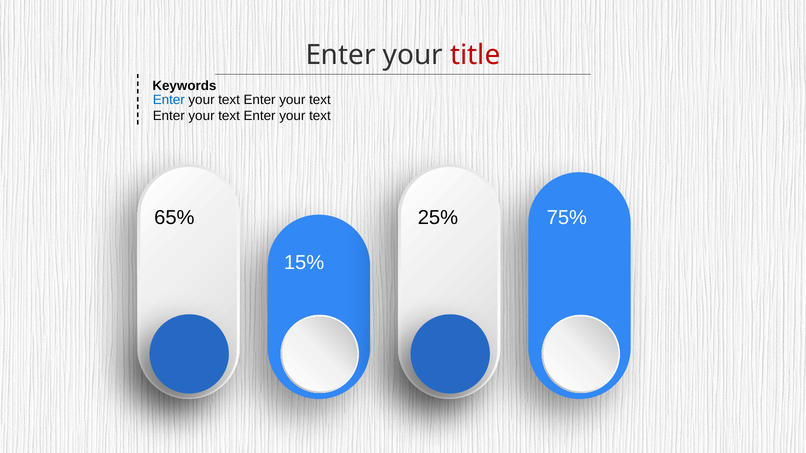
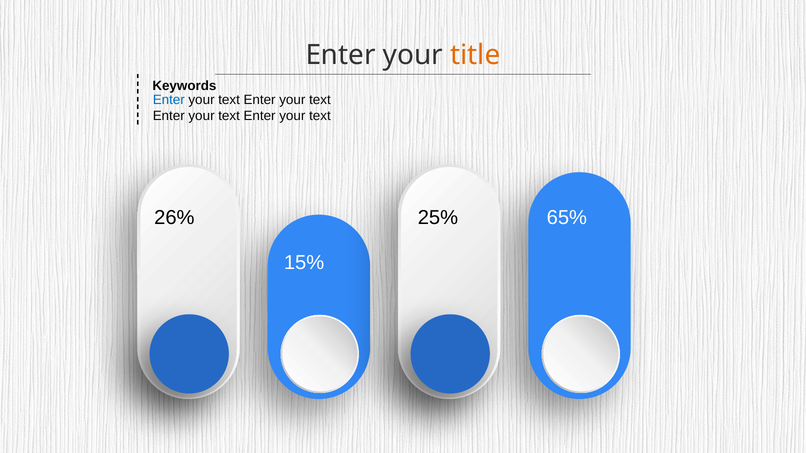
title colour: red -> orange (475, 55)
65%: 65% -> 26% (174, 218)
75%: 75% -> 65% (567, 218)
